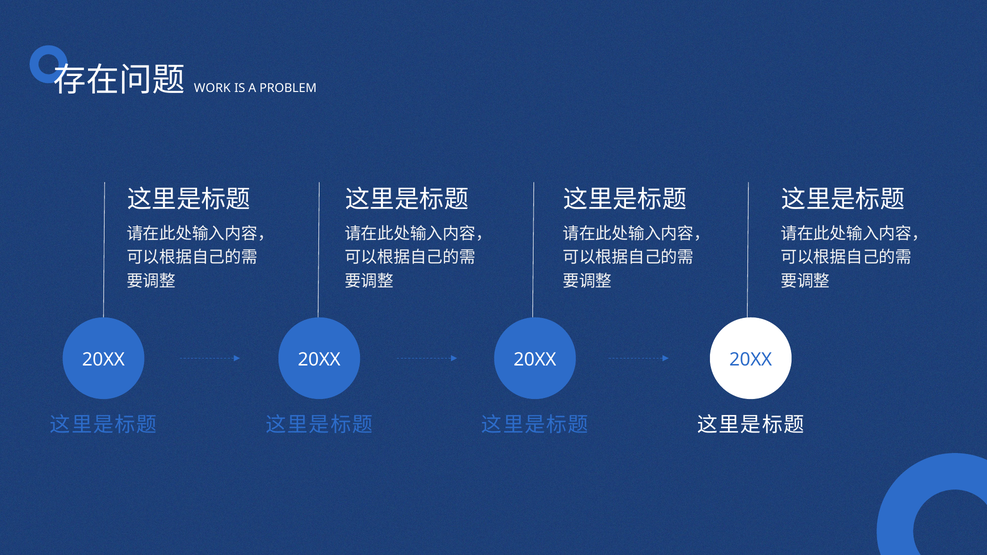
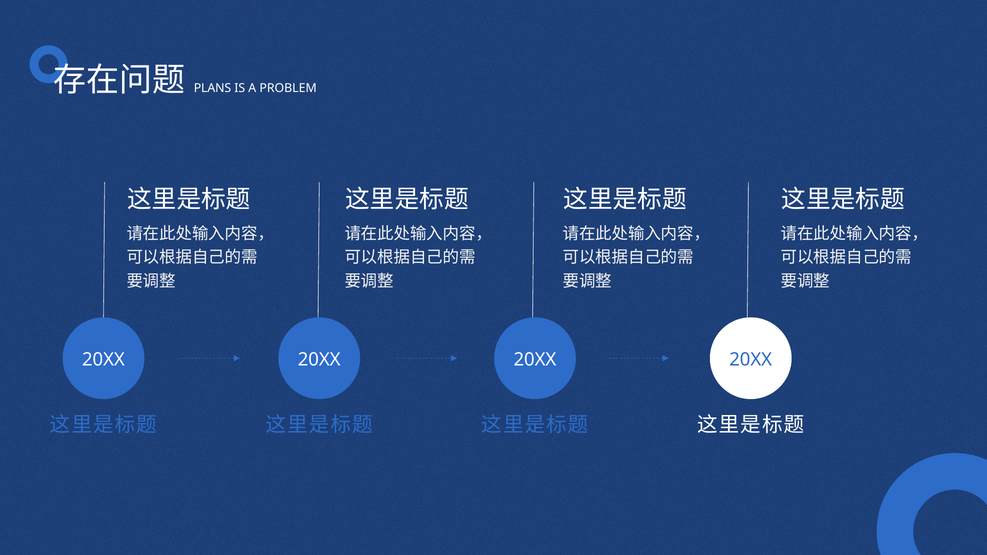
WORK: WORK -> PLANS (212, 88)
